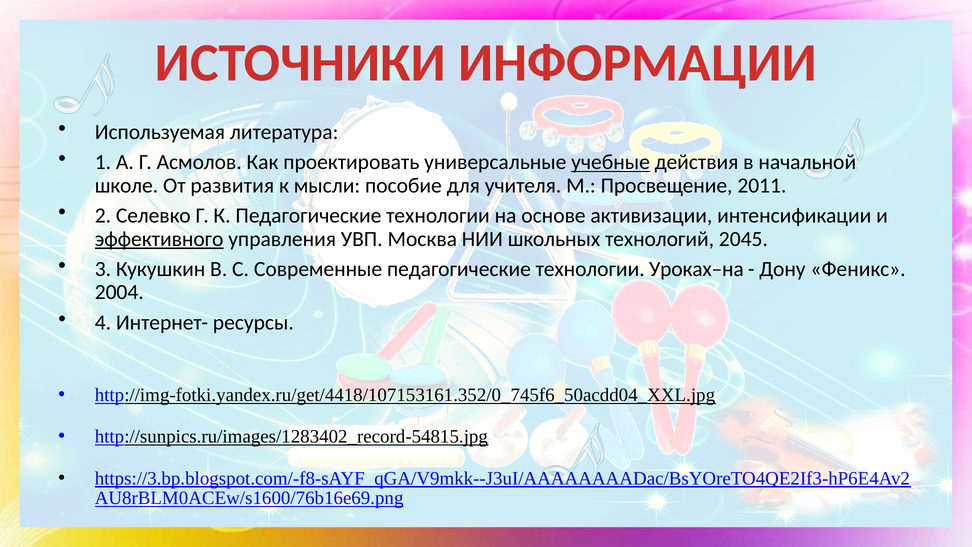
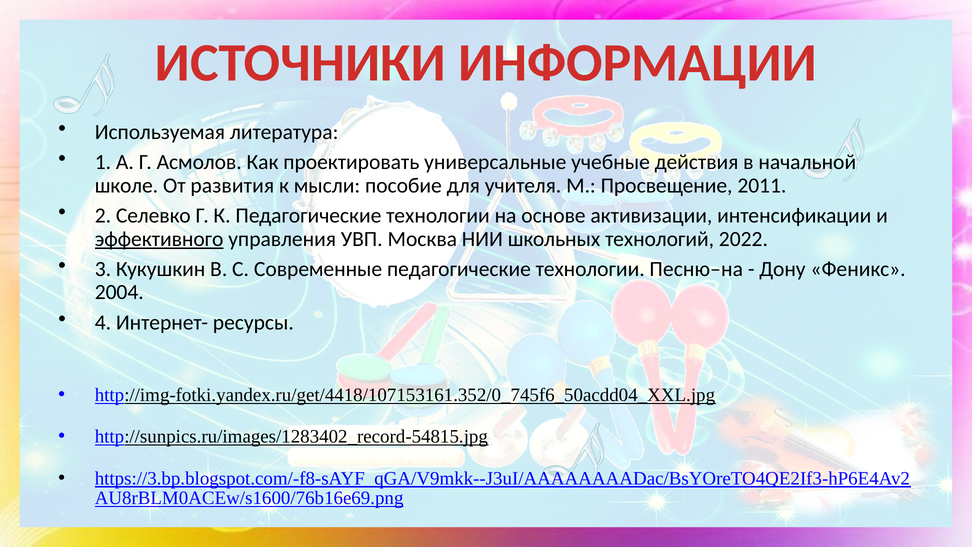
учебные underline: present -> none (611, 162)
2045: 2045 -> 2022 (743, 239)
Уроках–на: Уроках–на -> Песню–на (696, 269)
